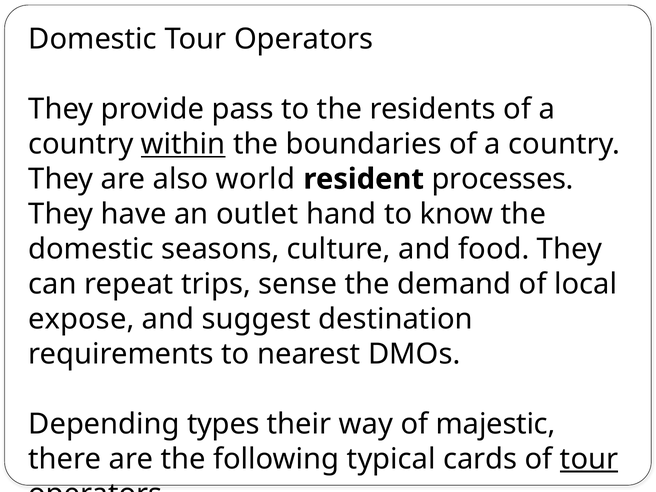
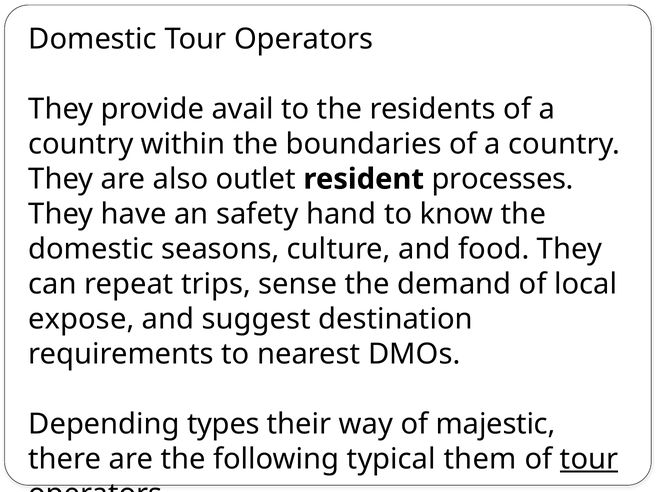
pass: pass -> avail (243, 109)
within underline: present -> none (183, 144)
world: world -> outlet (256, 179)
outlet: outlet -> safety (257, 214)
cards: cards -> them (480, 459)
